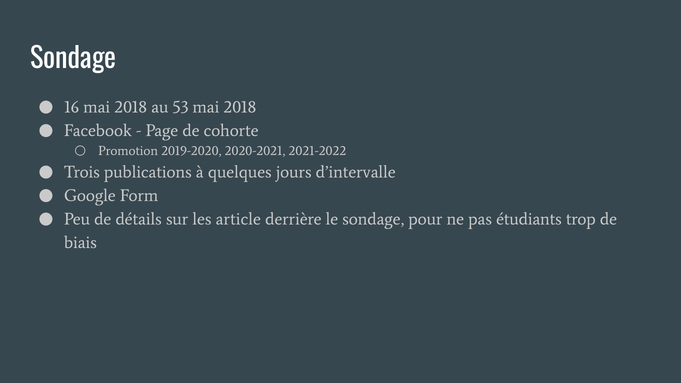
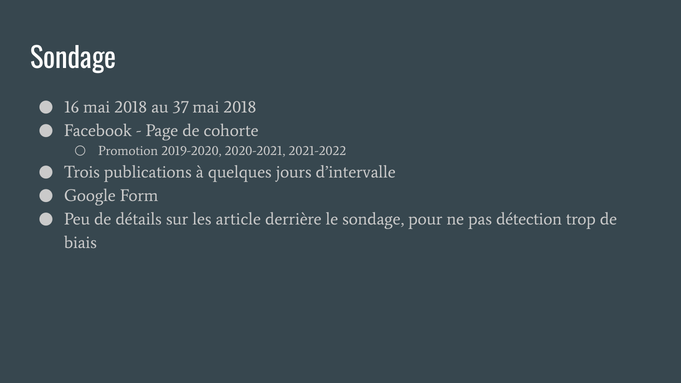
53: 53 -> 37 (181, 107)
étudiants: étudiants -> détection (529, 219)
